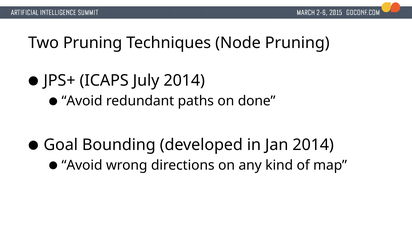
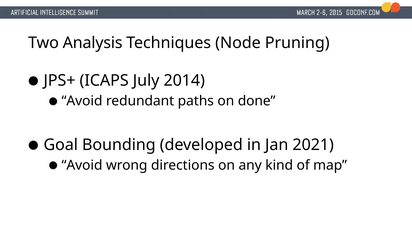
Two Pruning: Pruning -> Analysis (93, 43)
Jan 2014: 2014 -> 2021 (313, 145)
